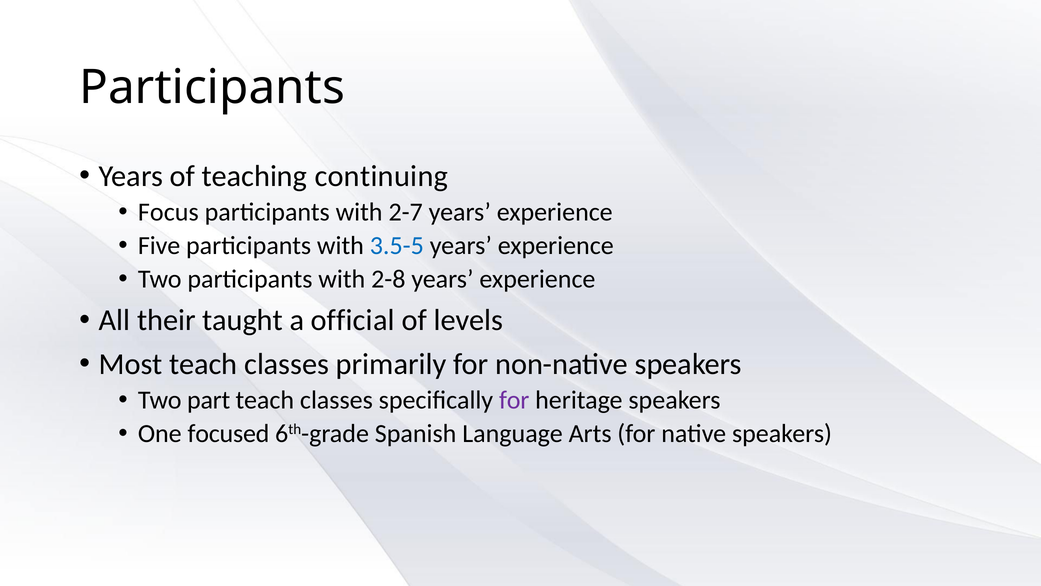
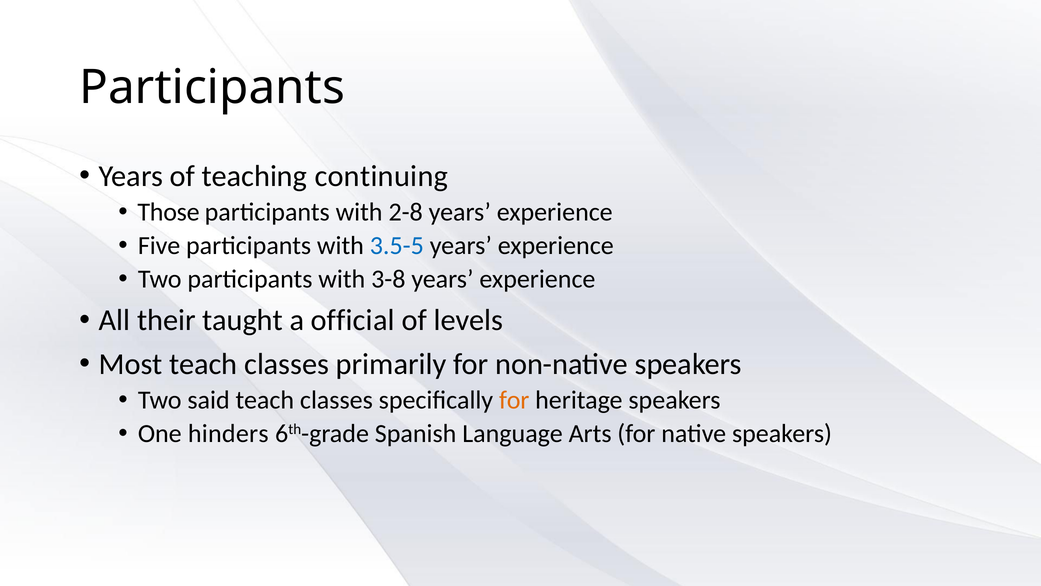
Focus: Focus -> Those (169, 212)
2-7: 2-7 -> 2-8 (406, 212)
2-8: 2-8 -> 3-8 (388, 279)
part: part -> said (209, 400)
for colour: purple -> orange (514, 400)
focused: focused -> hinders (228, 433)
